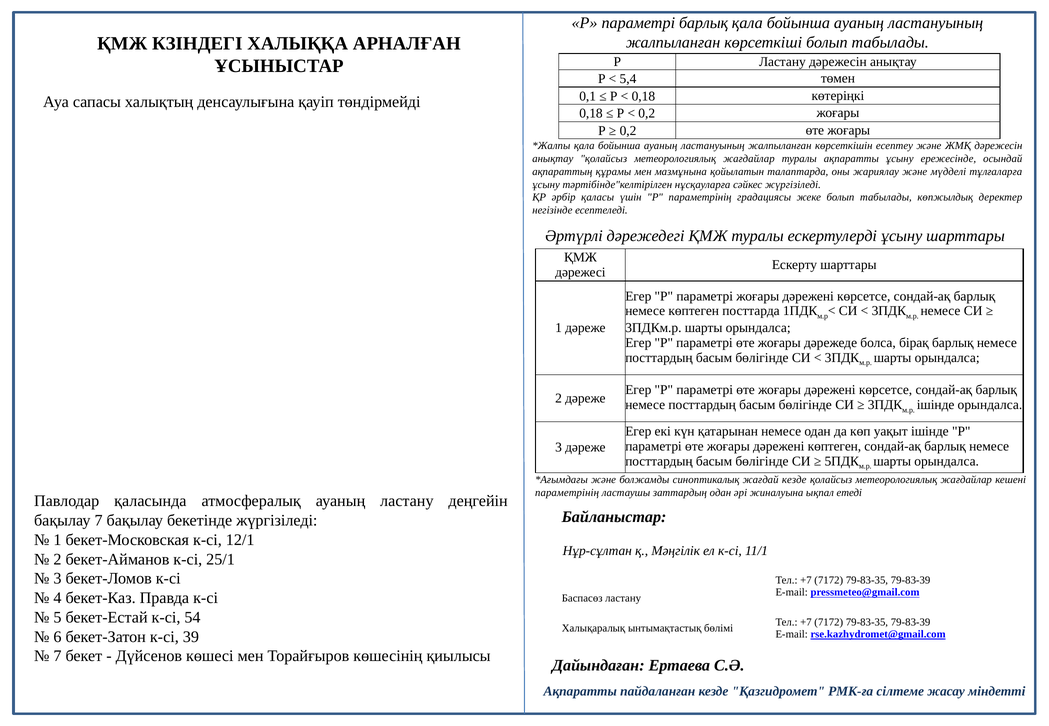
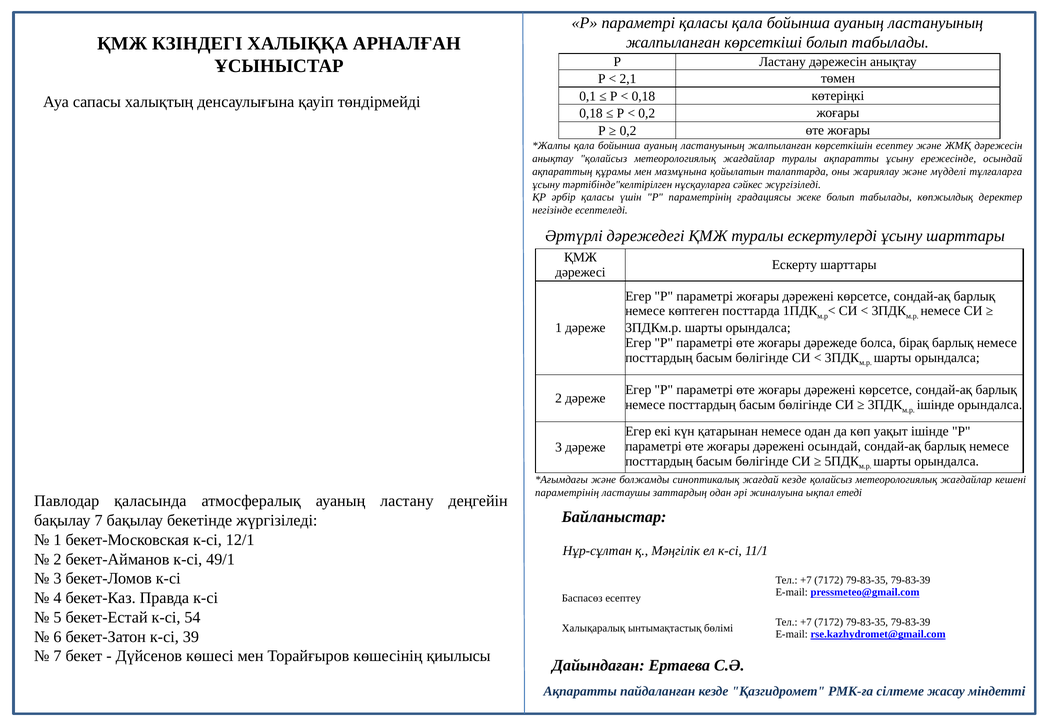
параметрі барлық: барлық -> қаласы (703, 23)
5,4: 5,4 -> 2,1 (628, 79)
дәрежені көптеген: көптеген -> осындай (834, 446)
25/1: 25/1 -> 49/1 (221, 559)
Баспасөз ластану: ластану -> есептеу (623, 598)
